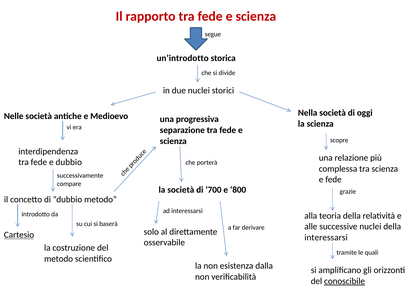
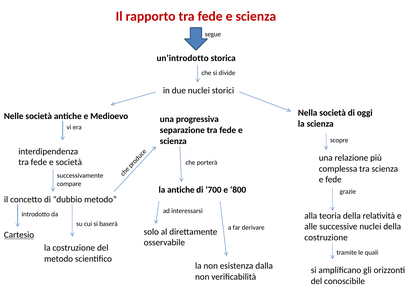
e dubbio: dubbio -> società (69, 162)
la società: società -> antiche (181, 190)
interessarsi: interessarsi -> costruzione (326, 237)
conoscibile underline: present -> none (345, 281)
